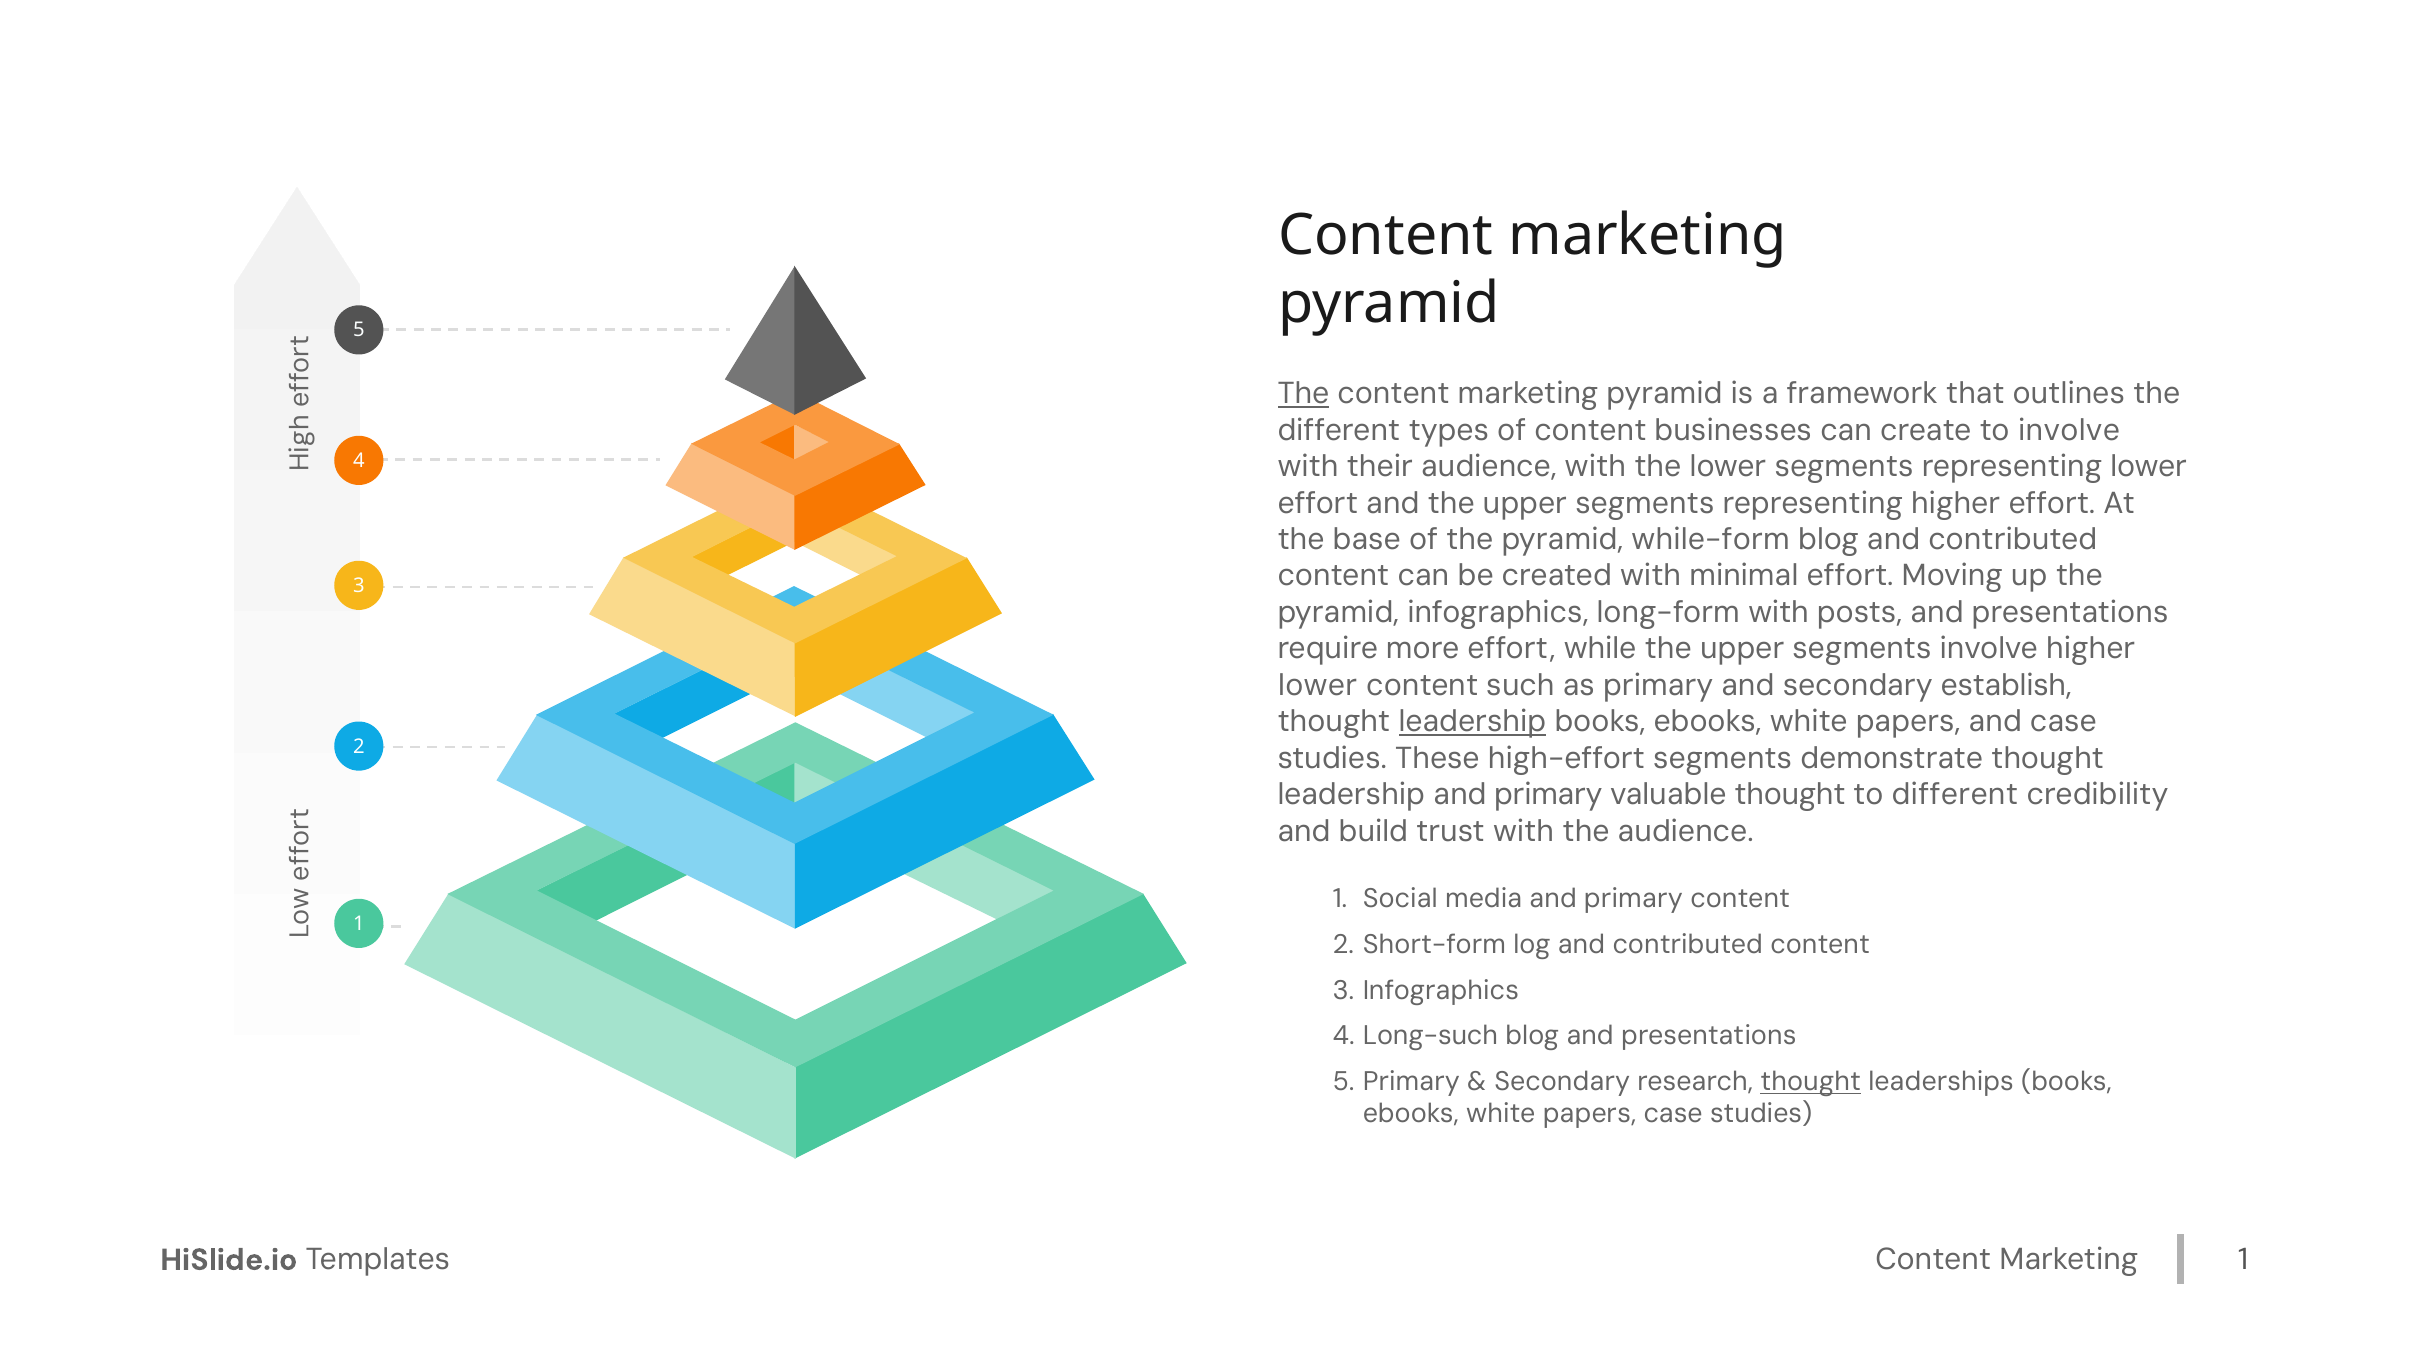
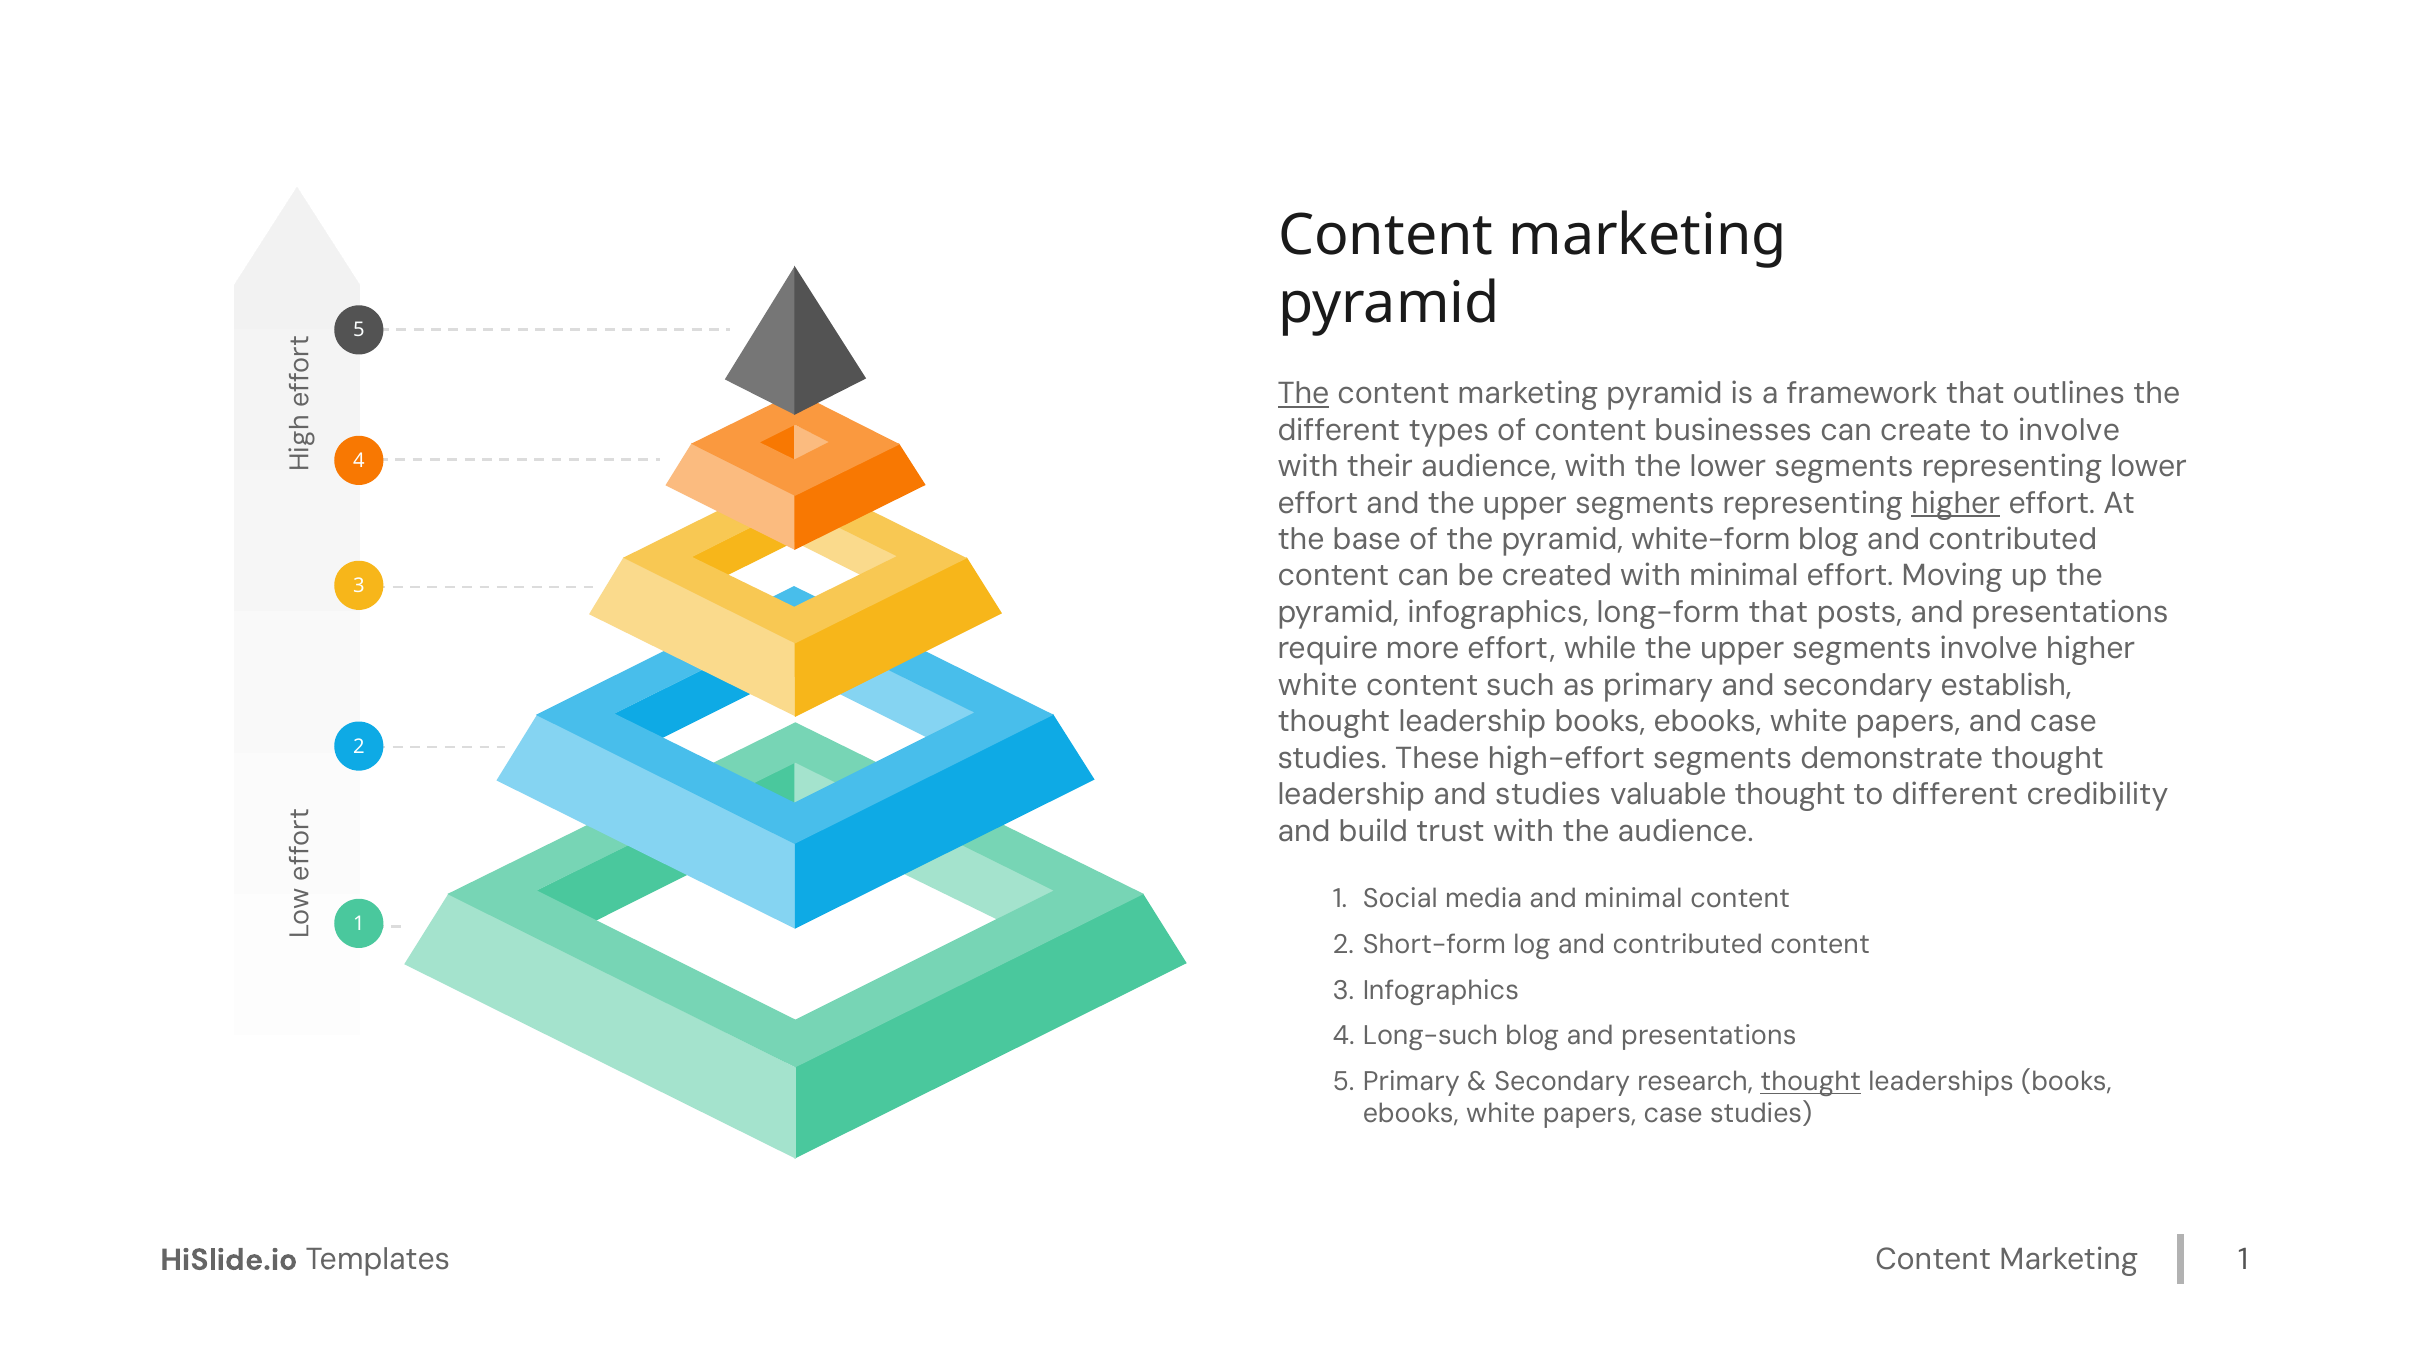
higher underline: none -> present (1956, 503)
while-form: while-form -> white-form (1711, 540)
long-form with: with -> that (1778, 612)
lower: lower -> white (1318, 685)
leadership underline: present -> none (1472, 722)
leadership and primary: primary -> studies (1548, 795)
media and primary: primary -> minimal (1633, 899)
